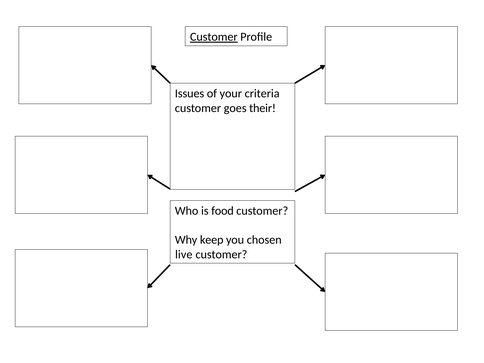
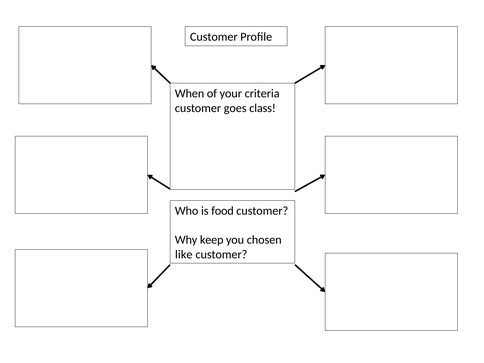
Customer underline: present -> none (214, 37)
Issues: Issues -> When (190, 94)
their: their -> class (263, 108)
live: live -> like (184, 254)
